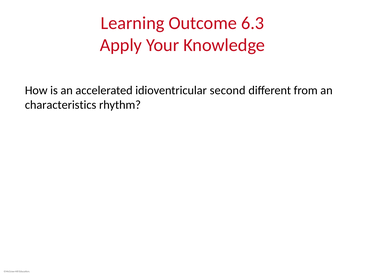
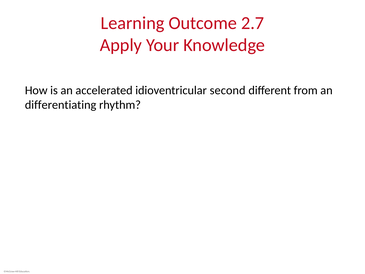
6.3: 6.3 -> 2.7 (253, 23)
characteristics: characteristics -> differentiating (61, 105)
